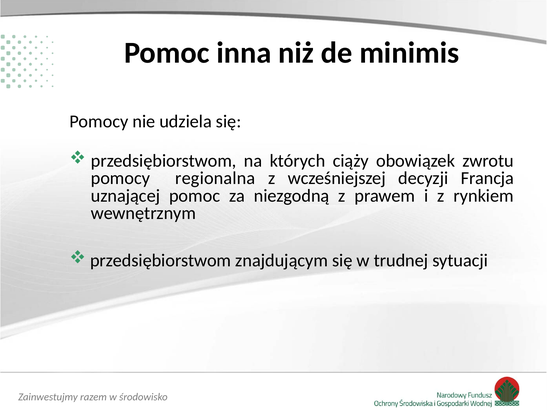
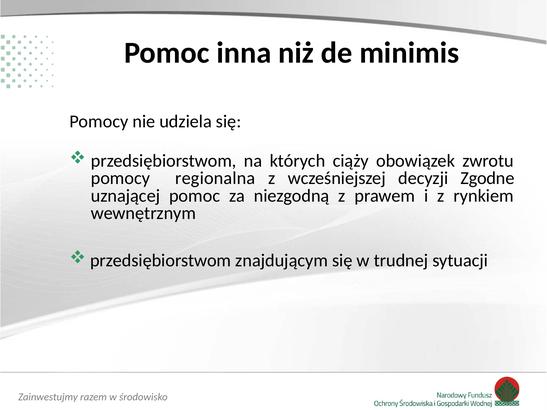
Francja: Francja -> Zgodne (487, 178)
